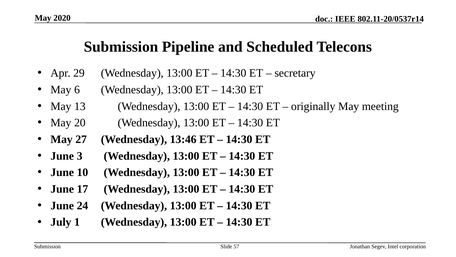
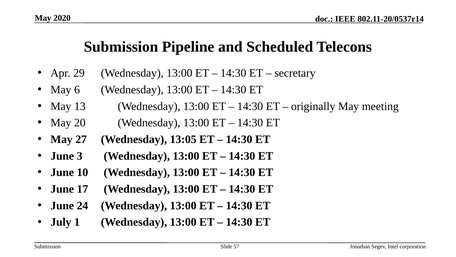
13:46: 13:46 -> 13:05 (183, 139)
